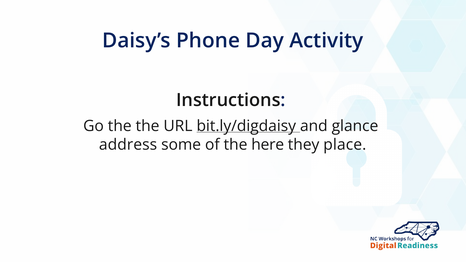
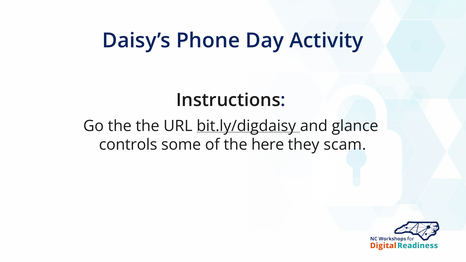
address: address -> controls (128, 145)
place: place -> scam (345, 145)
